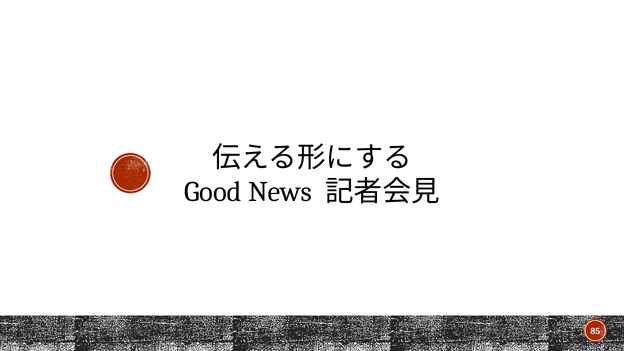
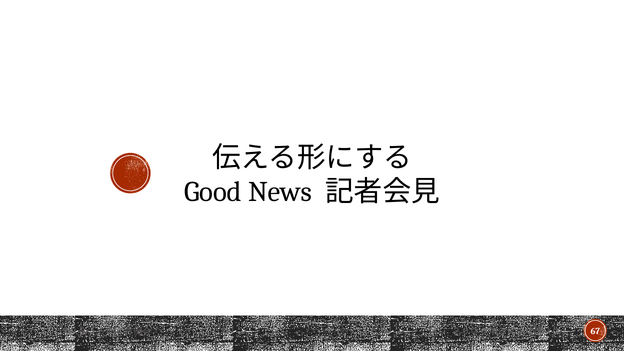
85: 85 -> 67 (595, 331)
